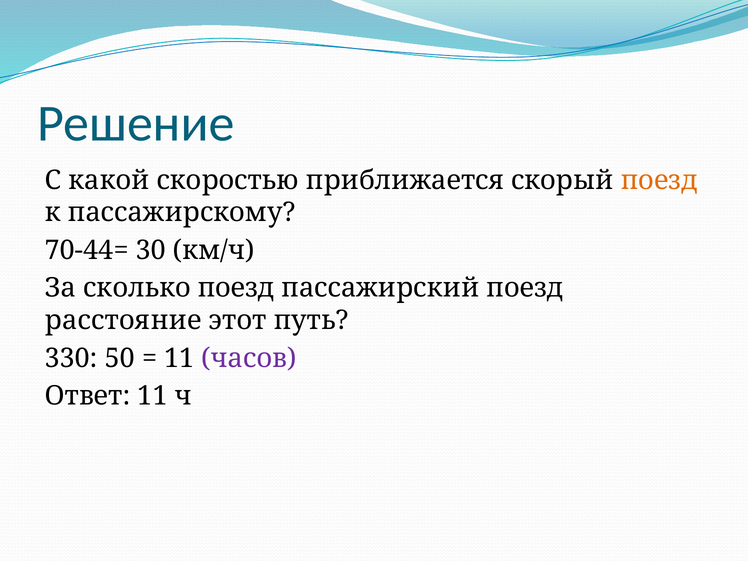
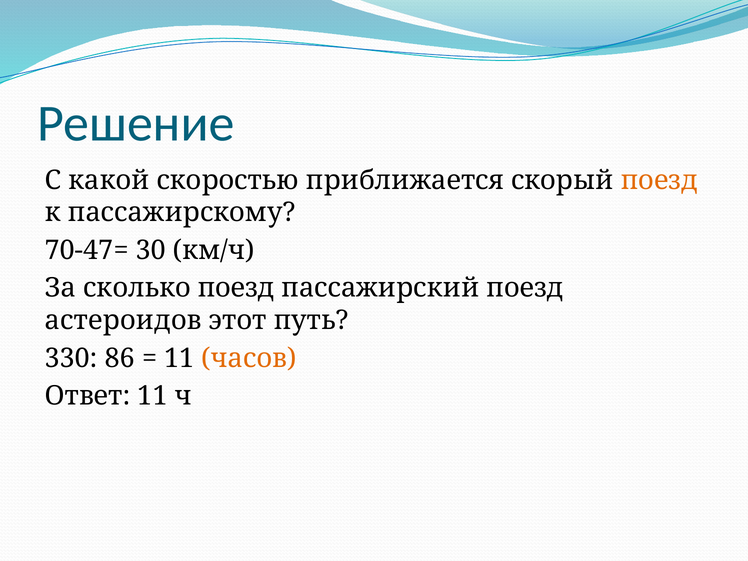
70-44=: 70-44= -> 70-47= (87, 250)
расстояние: расстояние -> астероидов (123, 320)
50: 50 -> 86 (120, 358)
часов colour: purple -> orange (249, 358)
